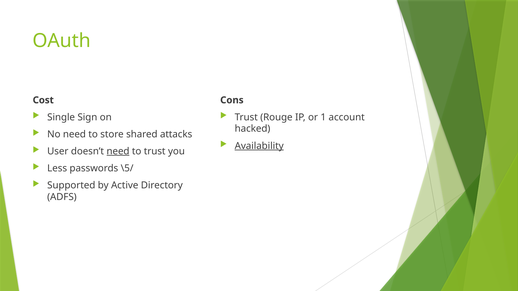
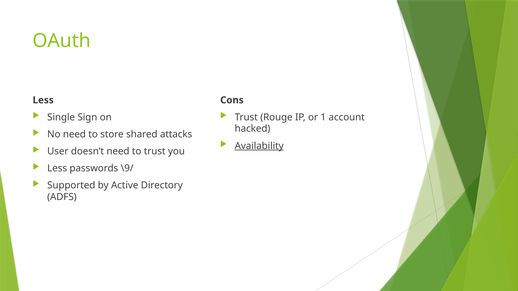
Cost: Cost -> Less (43, 100)
need underline: present -> none (118, 151)
\5/: \5/ -> \9/ (127, 168)
